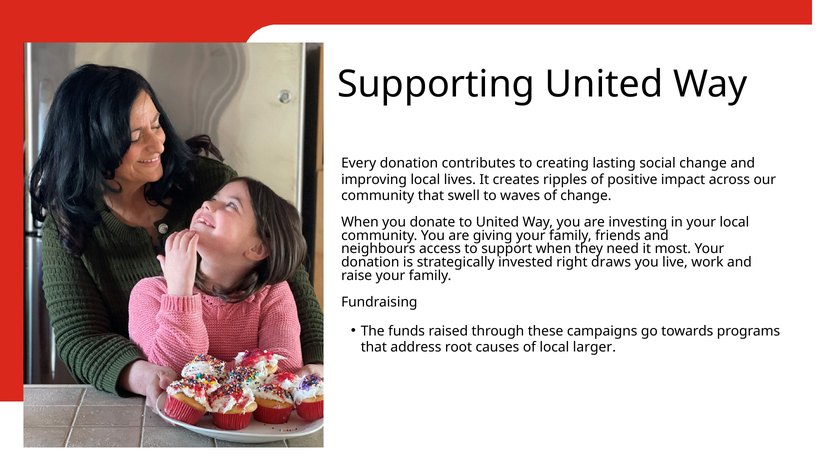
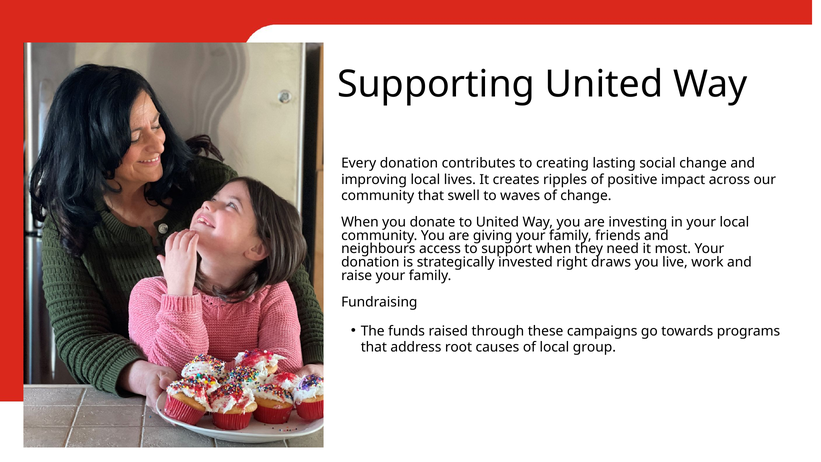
larger: larger -> group (594, 347)
